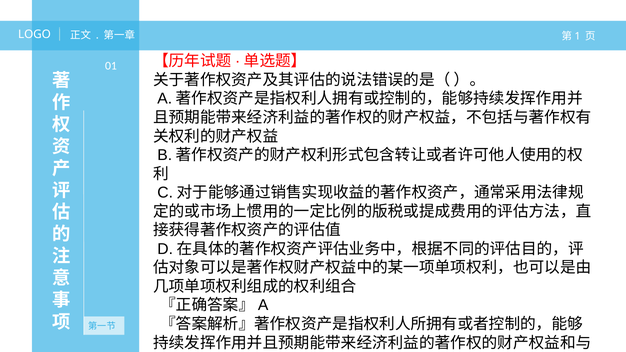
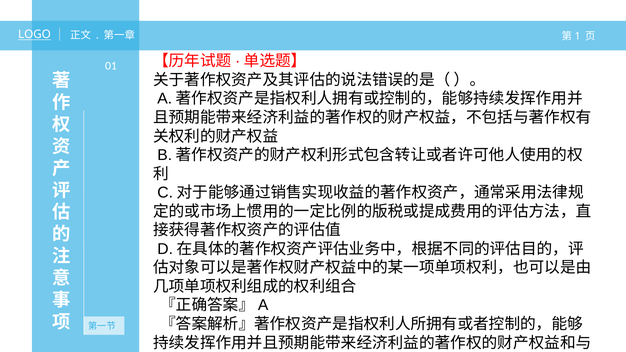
LOGO underline: none -> present (34, 35)
